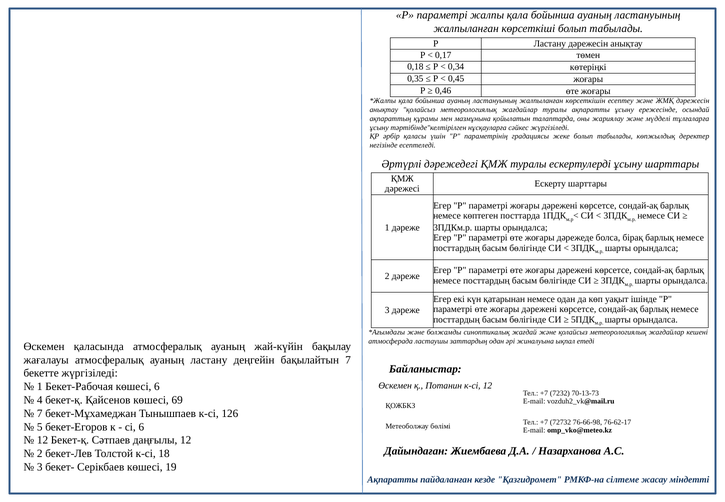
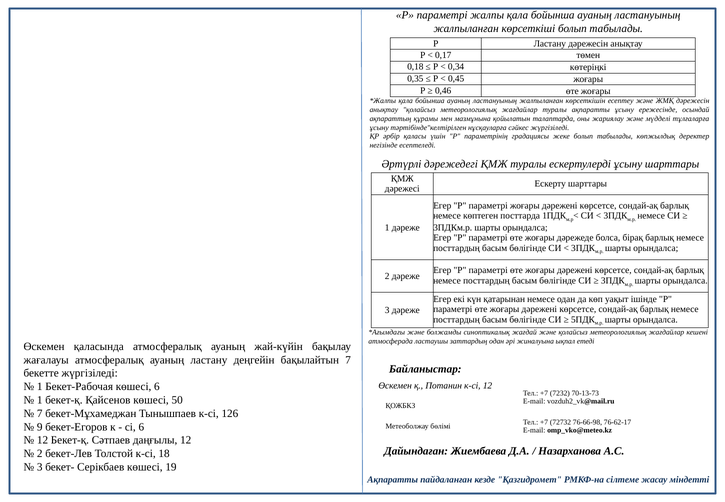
4: 4 -> 1 (40, 400)
69: 69 -> 50 (177, 400)
5: 5 -> 9 (40, 427)
